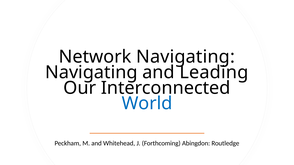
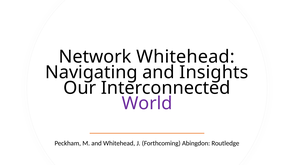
Network Navigating: Navigating -> Whitehead (185, 57)
Leading: Leading -> Insights (214, 72)
World colour: blue -> purple (147, 104)
